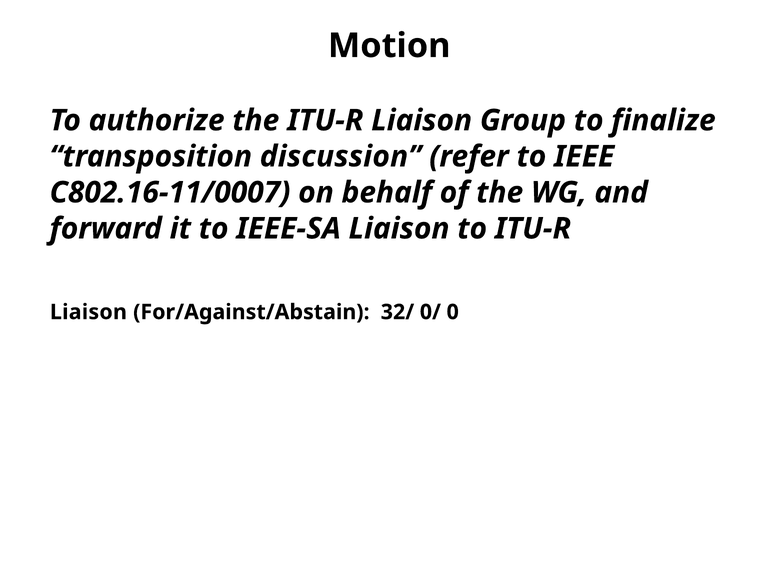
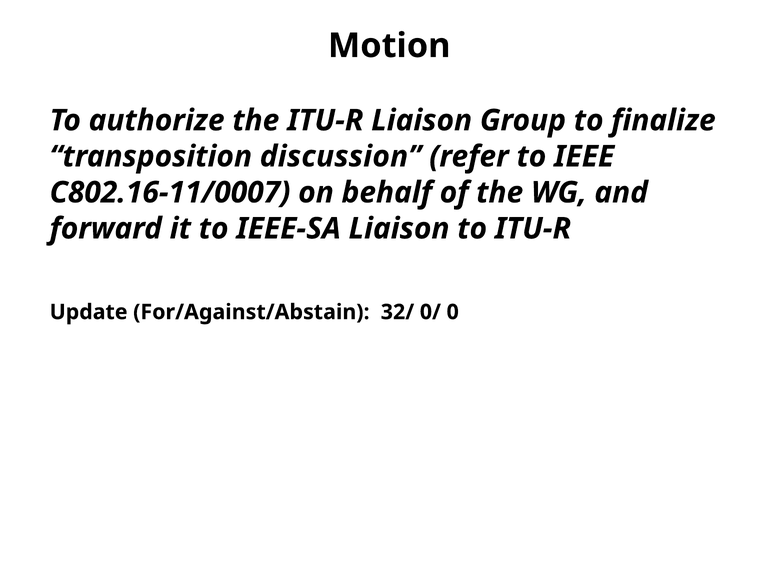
Liaison: Liaison -> Update (89, 312)
